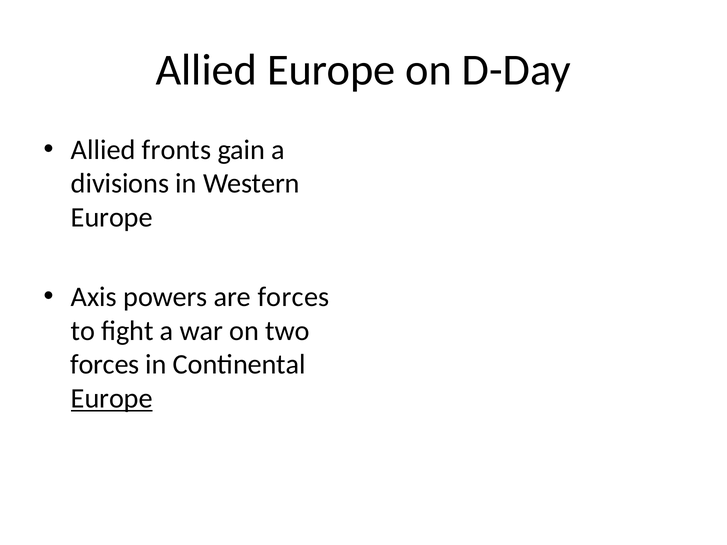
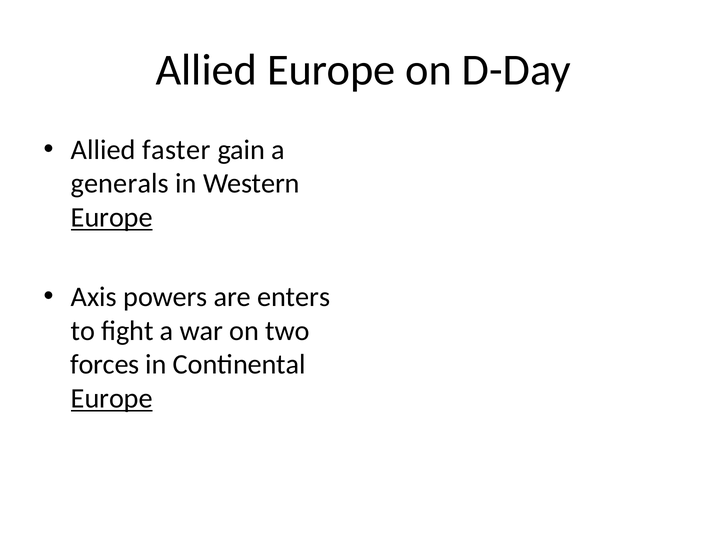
fronts: fronts -> faster (176, 150)
divisions: divisions -> generals (120, 184)
Europe underline: none -> present (112, 218)
are forces: forces -> enters (294, 297)
